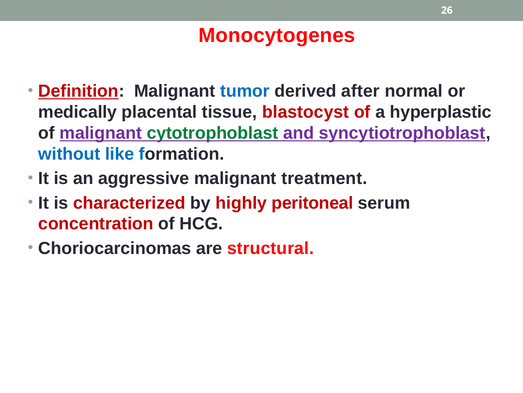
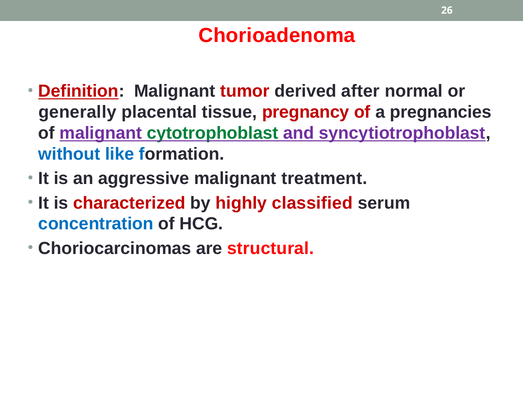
Monocytogenes: Monocytogenes -> Chorioadenoma (277, 35)
tumor colour: blue -> red (245, 91)
medically: medically -> generally (77, 112)
blastocyst: blastocyst -> pregnancy (306, 112)
hyperplastic: hyperplastic -> pregnancies (441, 112)
peritoneal: peritoneal -> classified (312, 203)
concentration colour: red -> blue (96, 223)
